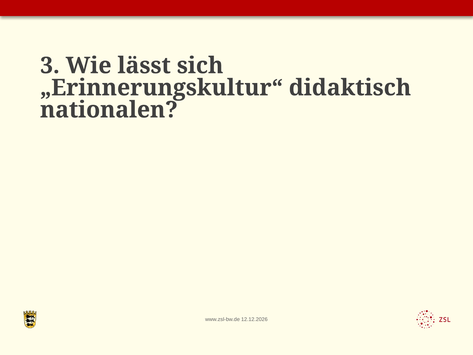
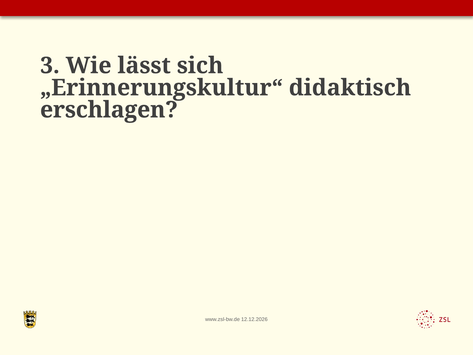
nationalen: nationalen -> erschlagen (109, 110)
